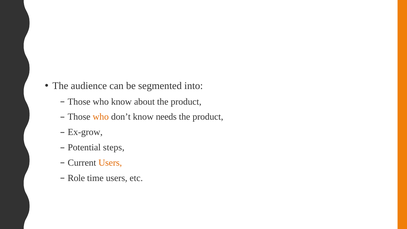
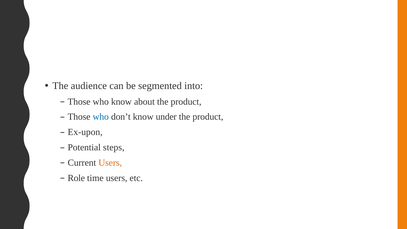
who colour: orange -> blue (101, 117)
needs: needs -> under (166, 117)
Ex-grow: Ex-grow -> Ex-upon (85, 132)
